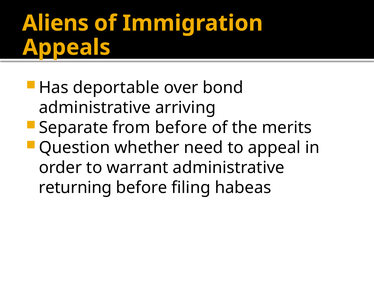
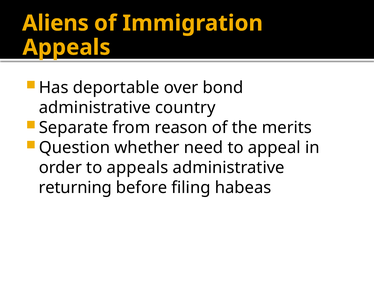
arriving: arriving -> country (185, 107)
from before: before -> reason (181, 127)
to warrant: warrant -> appeals (137, 167)
